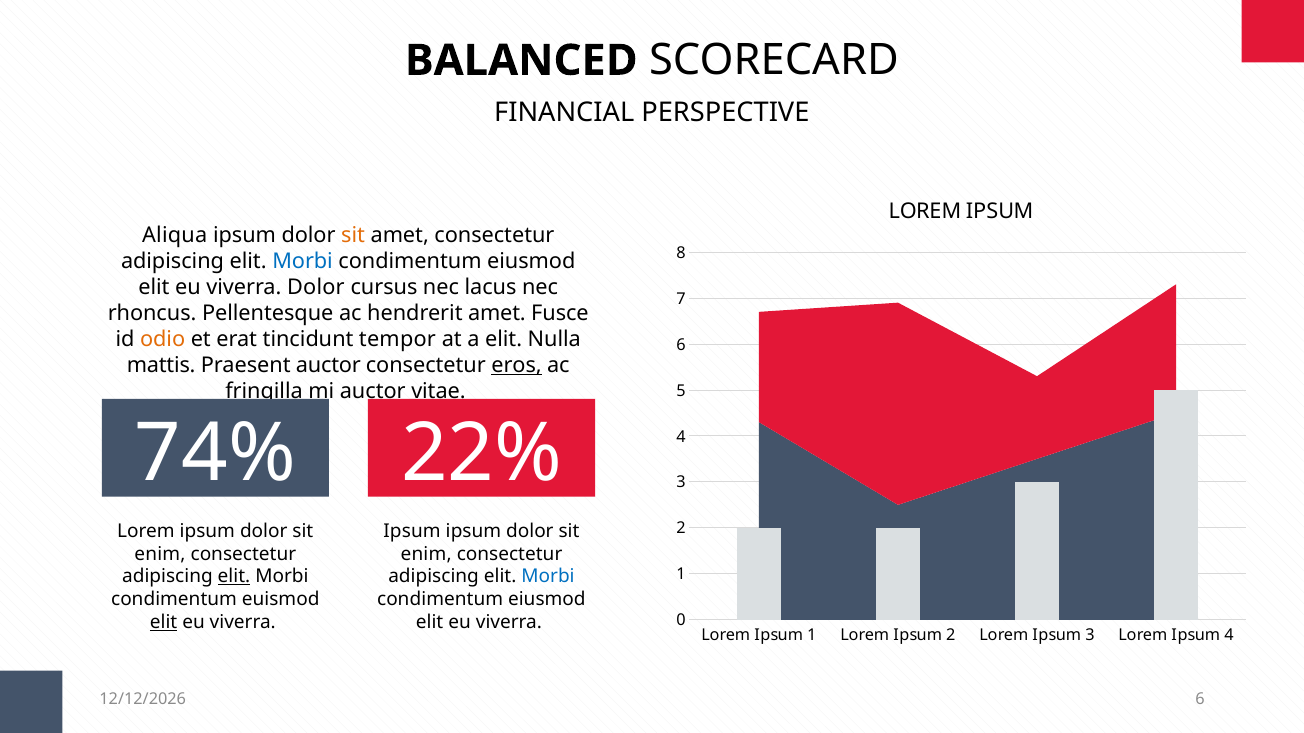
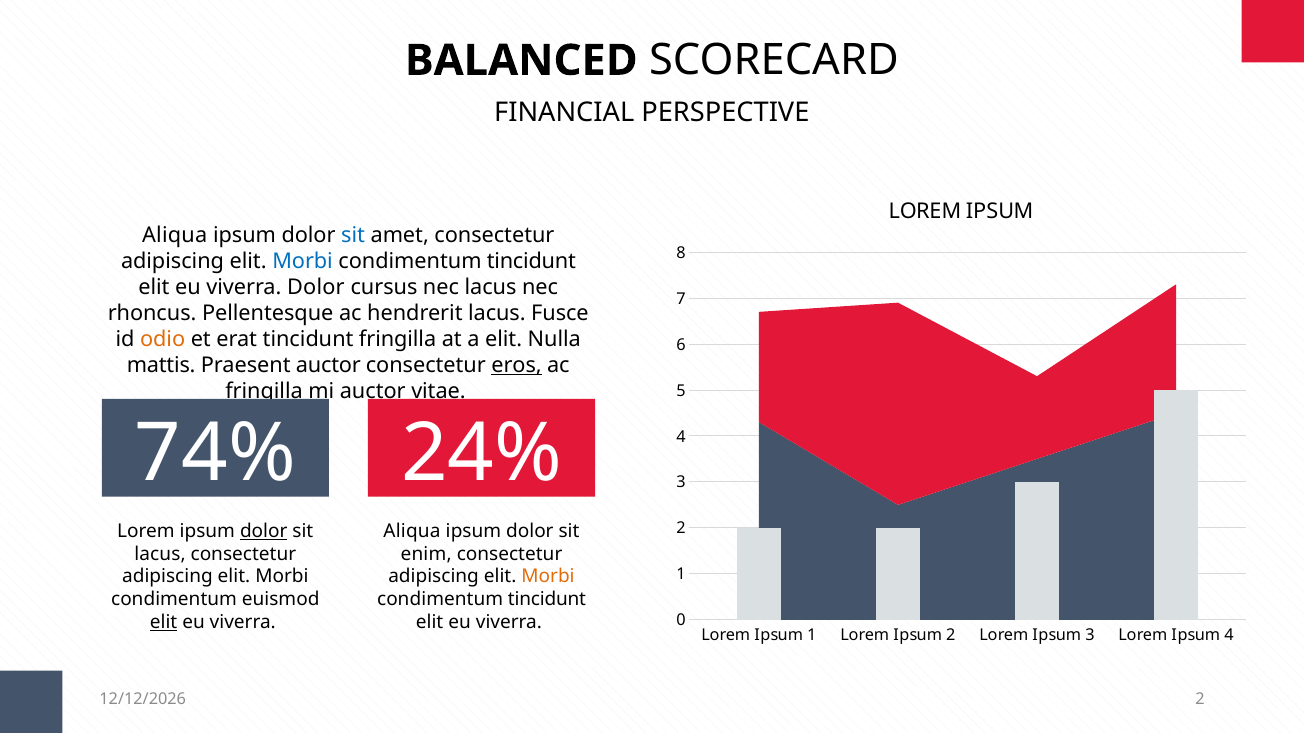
sit colour: orange -> blue (353, 235)
eiusmod: eiusmod -> tincidunt (531, 261)
hendrerit amet: amet -> lacus (497, 313)
tincidunt tempor: tempor -> fringilla (398, 339)
22%: 22% -> 24% (482, 454)
dolor underline: none -> present (264, 531)
Ipsum: Ipsum -> Aliqua (412, 531)
enim: enim -> lacus (160, 554)
elit underline: present -> none (234, 577)
Morbi colour: blue -> orange (548, 577)
eiusmod: eiusmod -> tincidunt (547, 600)
6: 6 -> 2 (1200, 699)
